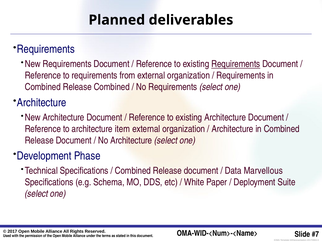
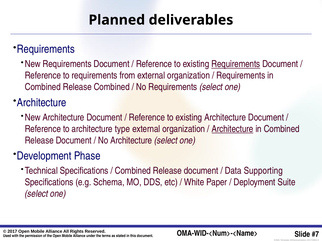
item: item -> type (122, 129)
Architecture underline: none -> present (233, 129)
Marvellous: Marvellous -> Supporting (263, 171)
